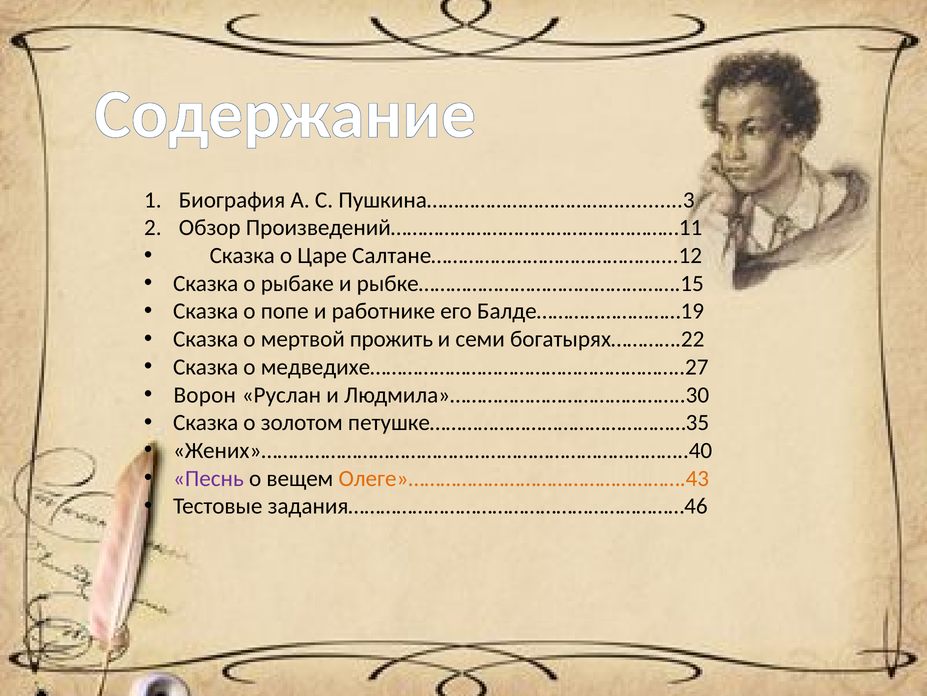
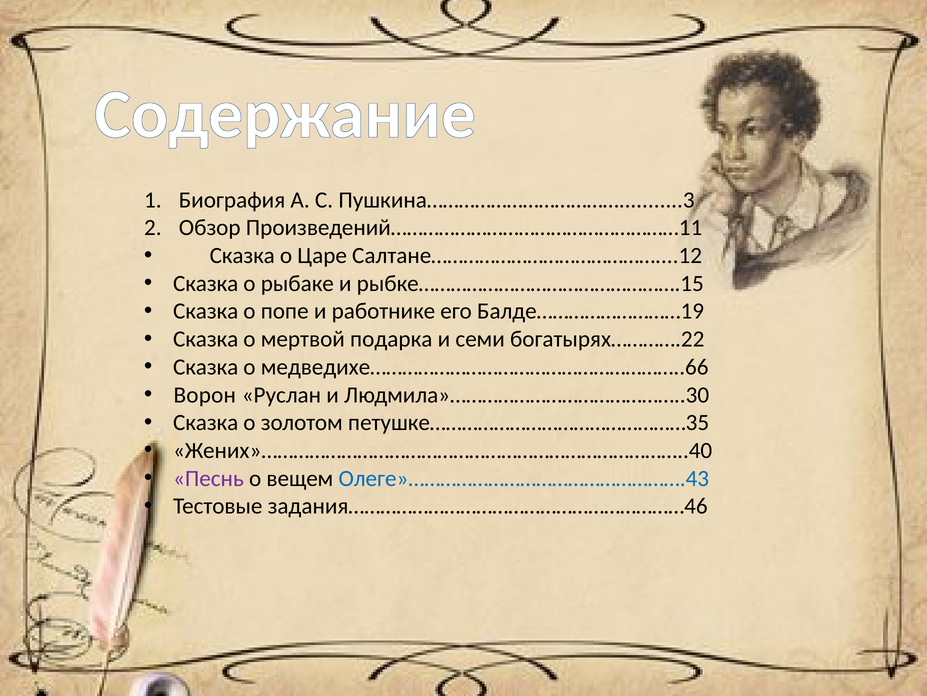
прожить: прожить -> подарка (391, 339)
медведихе…………………………………………………..27: медведихе…………………………………………………..27 -> медведихе…………………………………………………..66 (485, 367)
Олеге»…………………………………………….43 colour: orange -> blue (524, 478)
